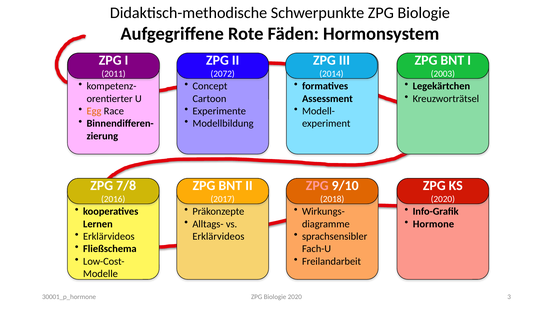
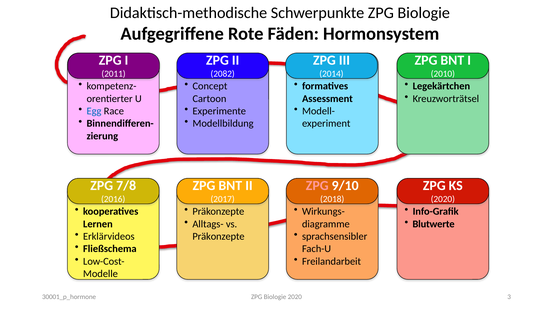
2072: 2072 -> 2082 (223, 74)
2003: 2003 -> 2010 (443, 74)
Egg colour: orange -> blue (94, 111)
Hormone: Hormone -> Blutwerte (434, 224)
Erklärvideos: Erklärvideos -> Präkonzepte (218, 236)
